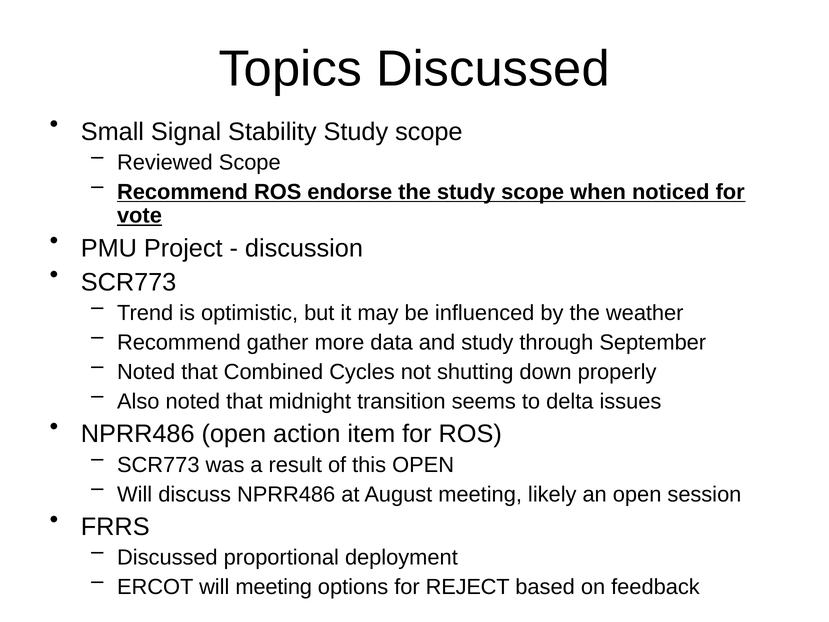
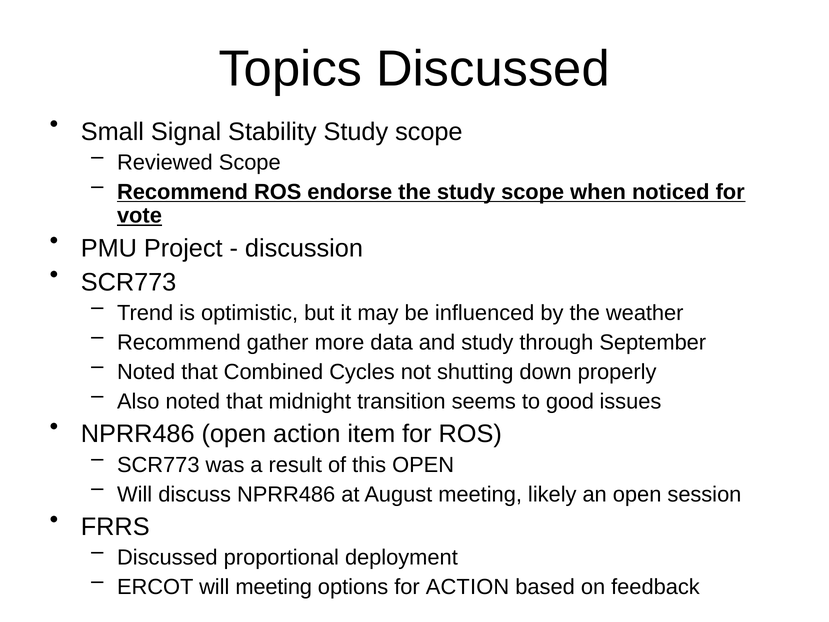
delta: delta -> good (570, 401)
for REJECT: REJECT -> ACTION (467, 587)
